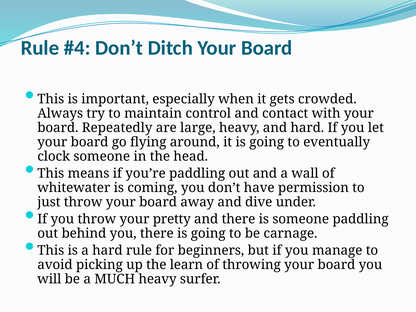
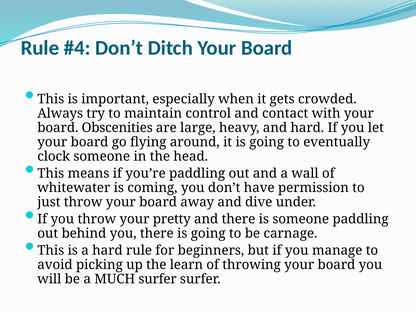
Repeatedly: Repeatedly -> Obscenities (117, 128)
MUCH heavy: heavy -> surfer (158, 279)
